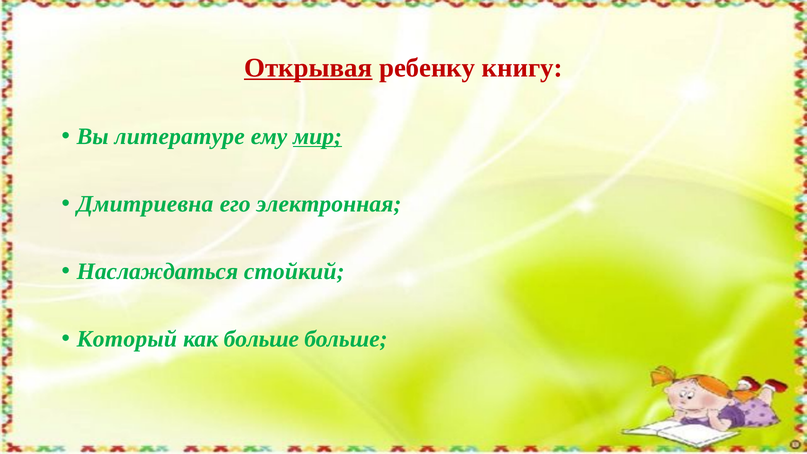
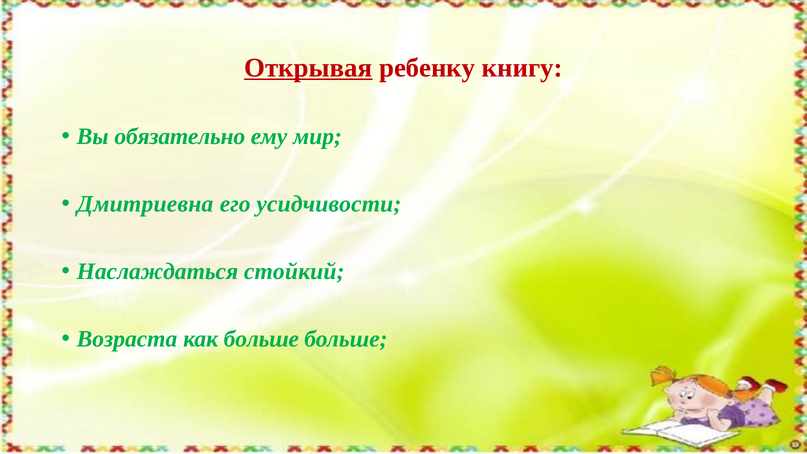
литературе: литературе -> обязательно (180, 136)
мир underline: present -> none (317, 136)
электронная: электронная -> усидчивости (329, 204)
Который: Который -> Возраста (127, 339)
